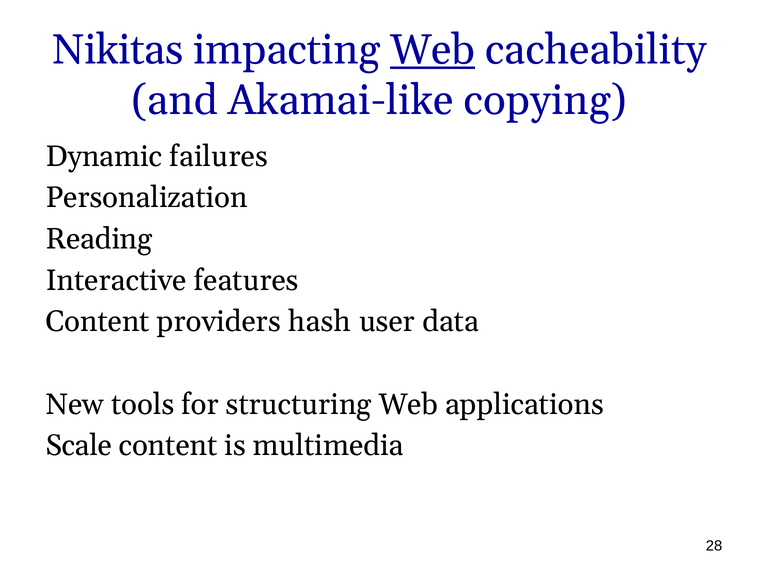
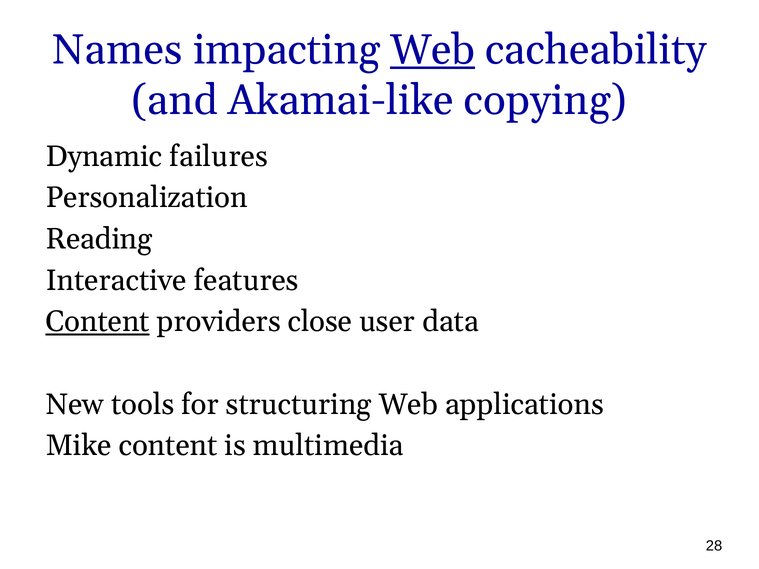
Nikitas: Nikitas -> Names (117, 50)
Content underline: none -> present (98, 322)
hash: hash -> close (320, 322)
Scale: Scale -> Mike (79, 446)
